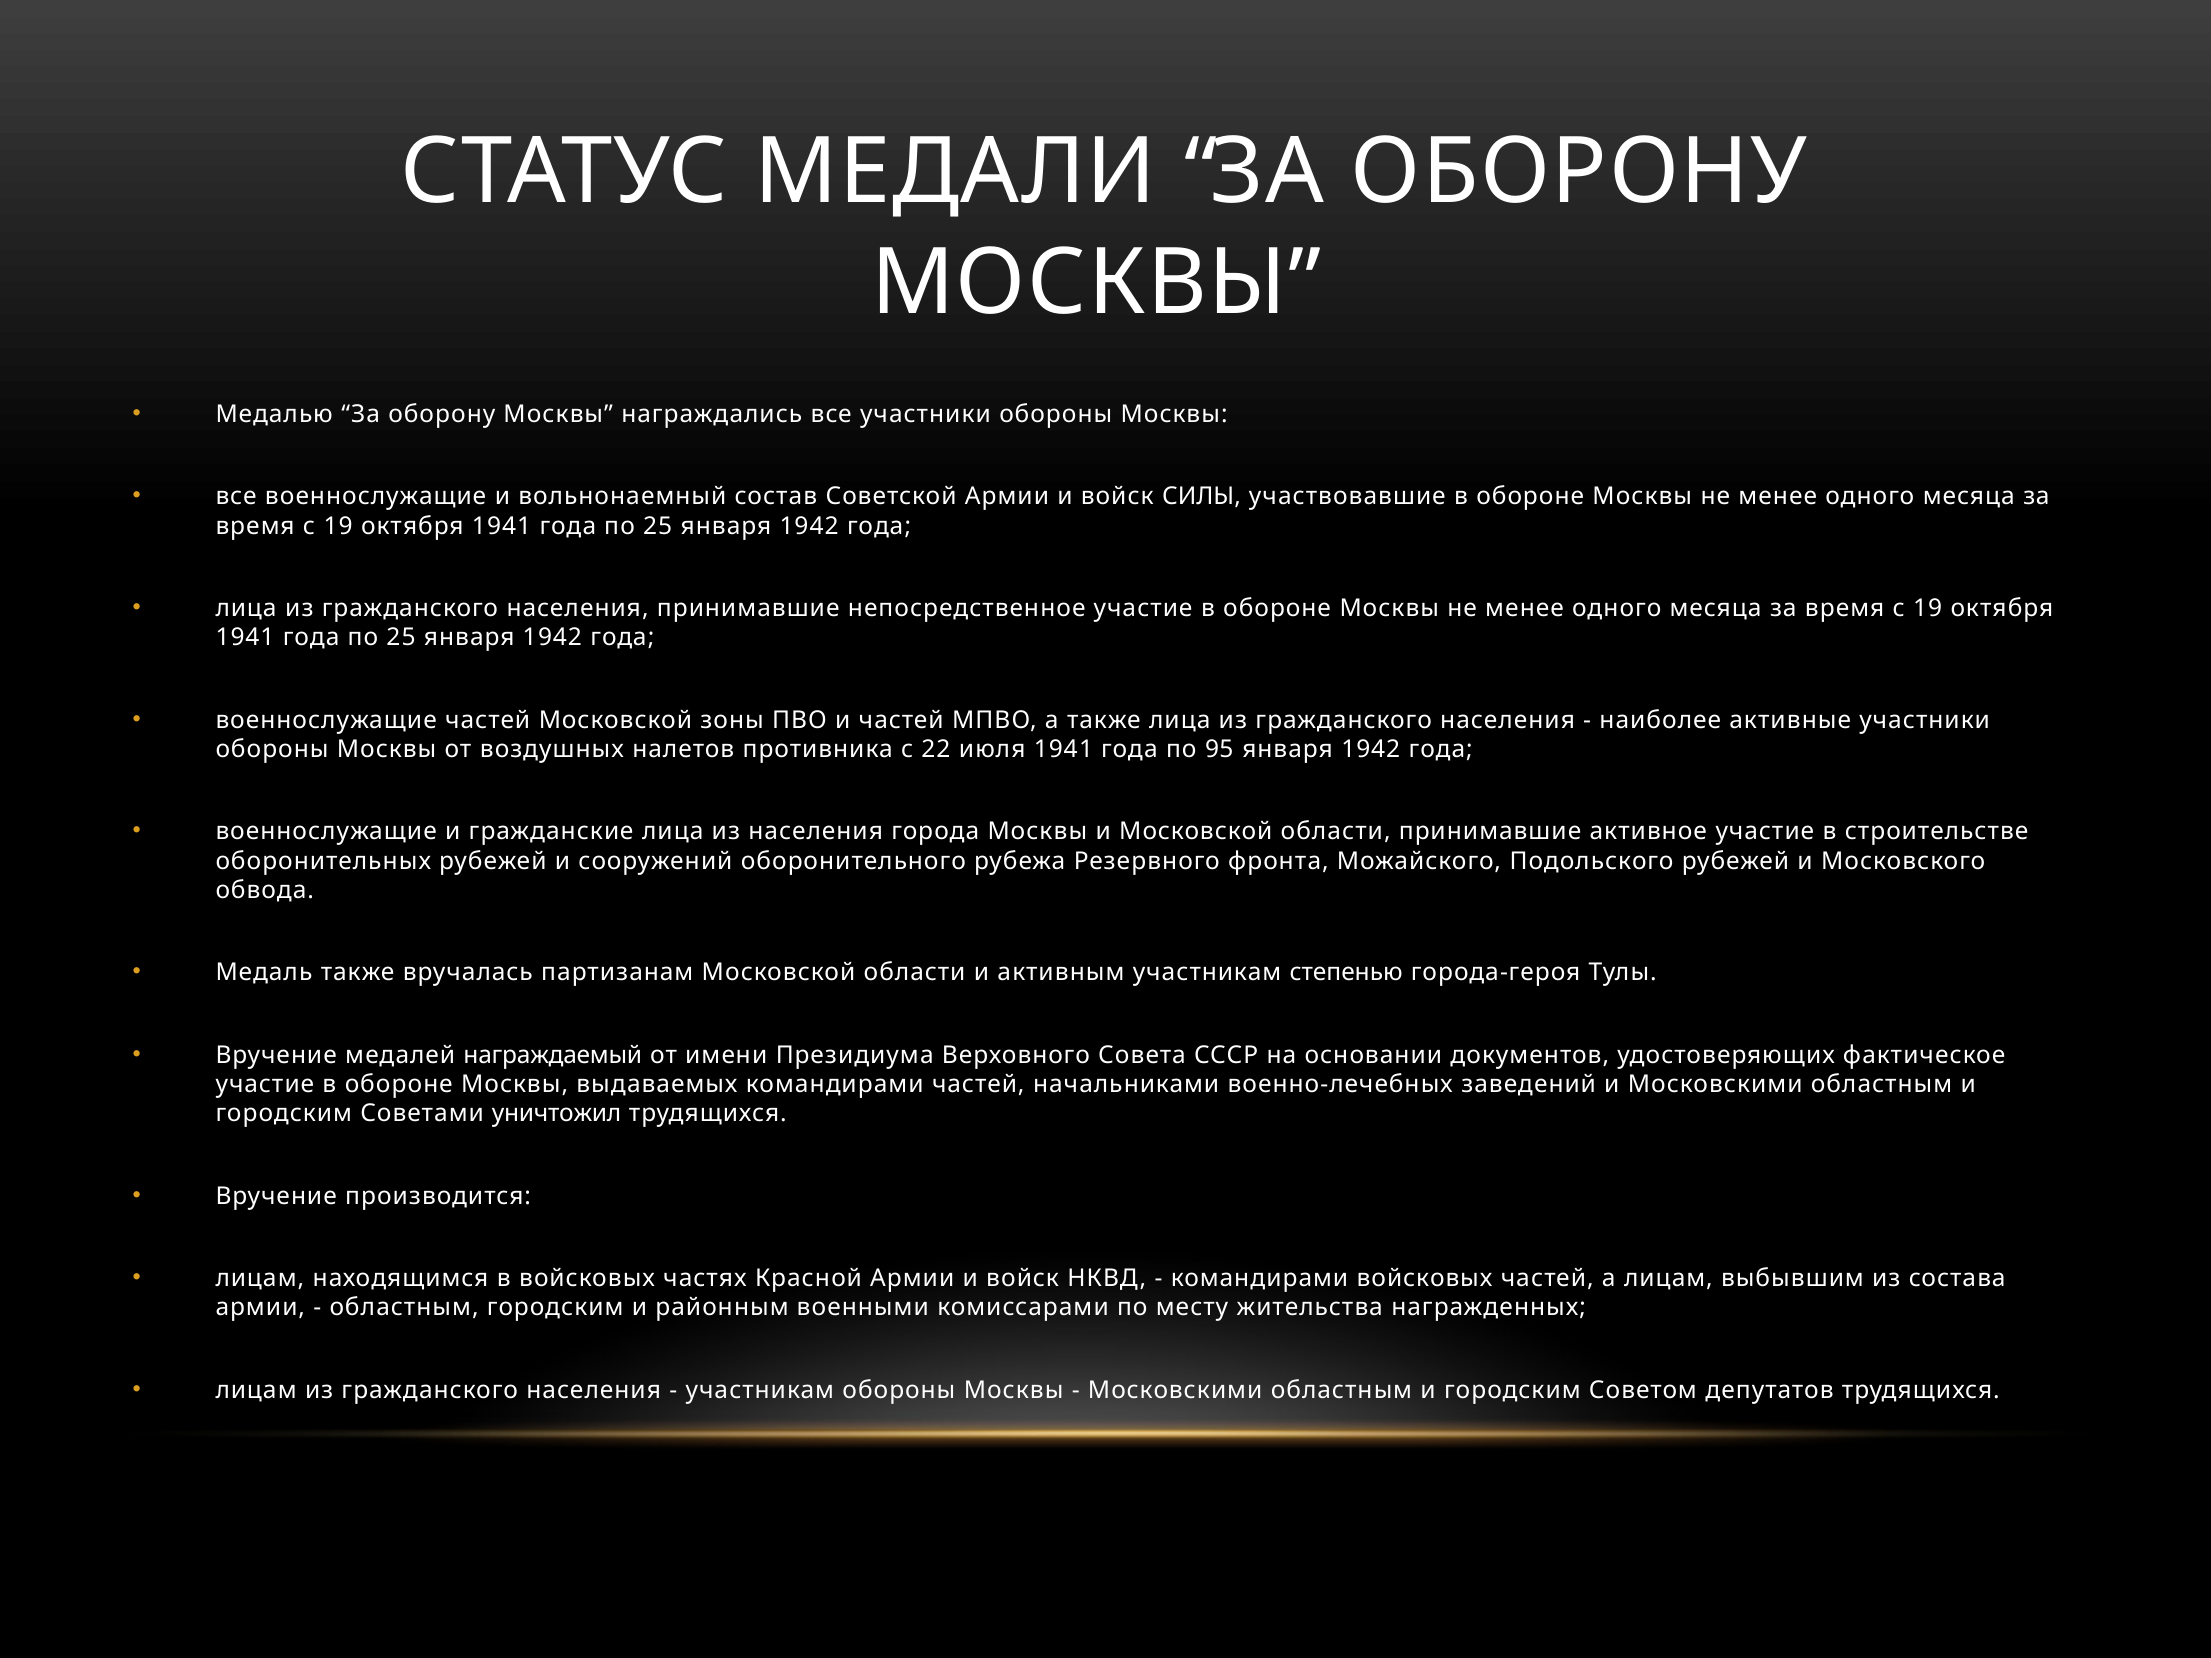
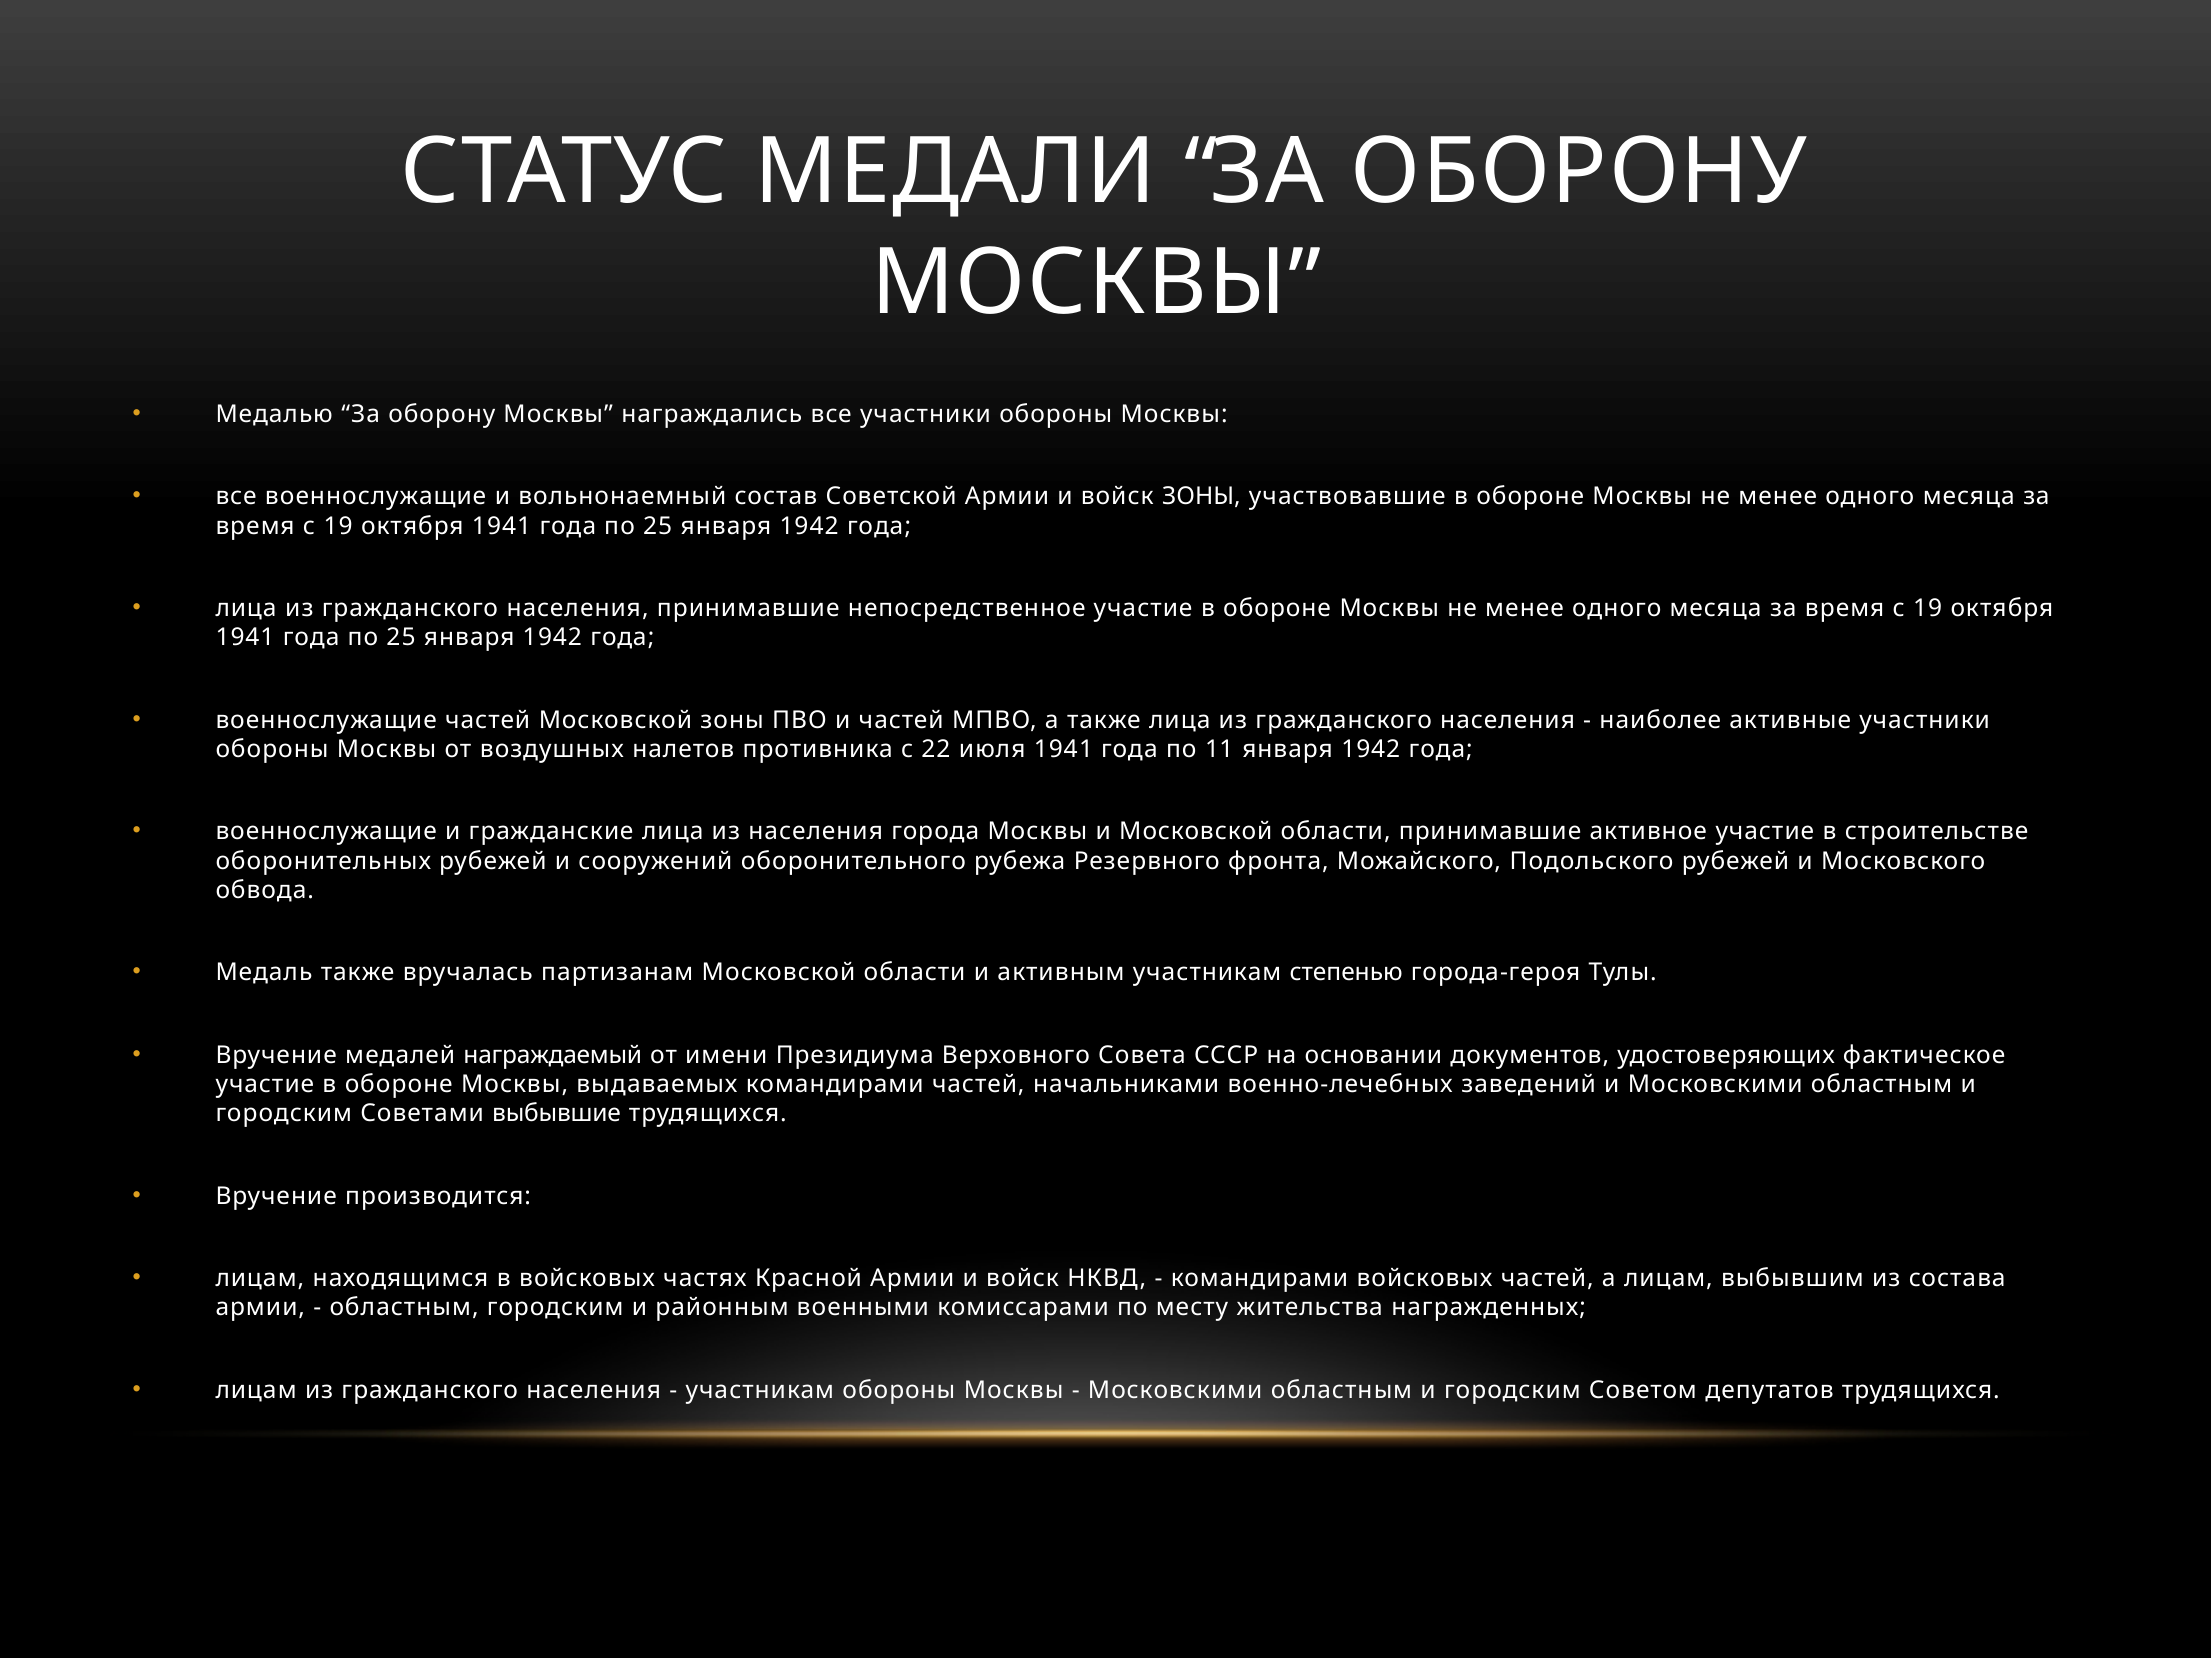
войск СИЛЫ: СИЛЫ -> ЗОНЫ (1201, 497)
95: 95 -> 11 (1219, 749)
уничтожил: уничтожил -> выбывшие (557, 1114)
